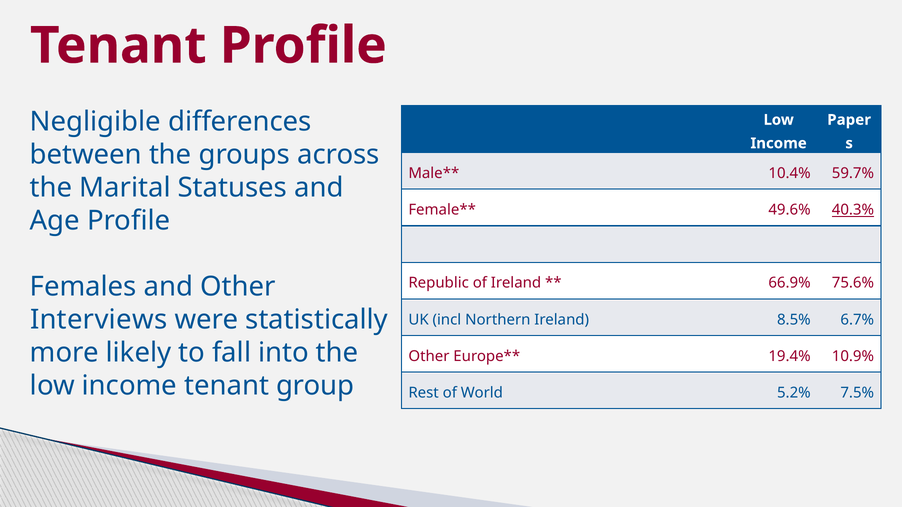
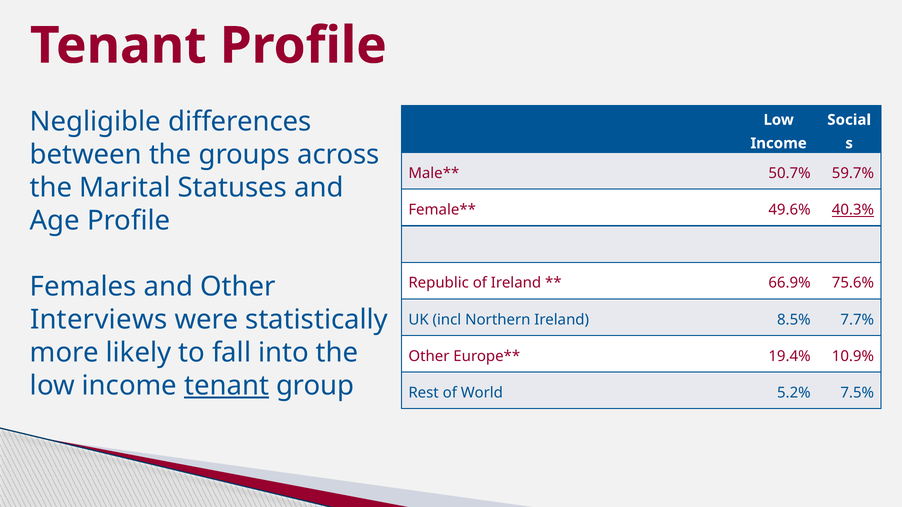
Paper: Paper -> Social (849, 120)
10.4%: 10.4% -> 50.7% (790, 173)
6.7%: 6.7% -> 7.7% (857, 320)
tenant underline: none -> present (227, 386)
